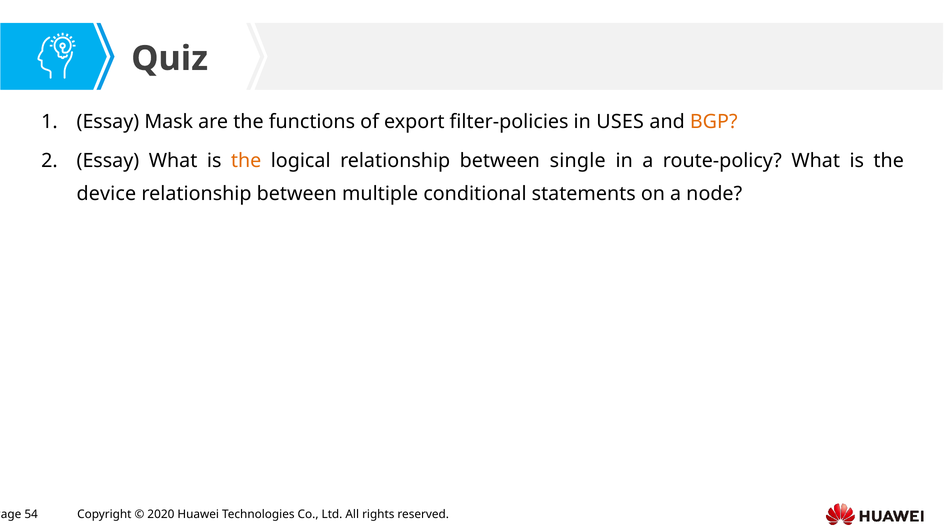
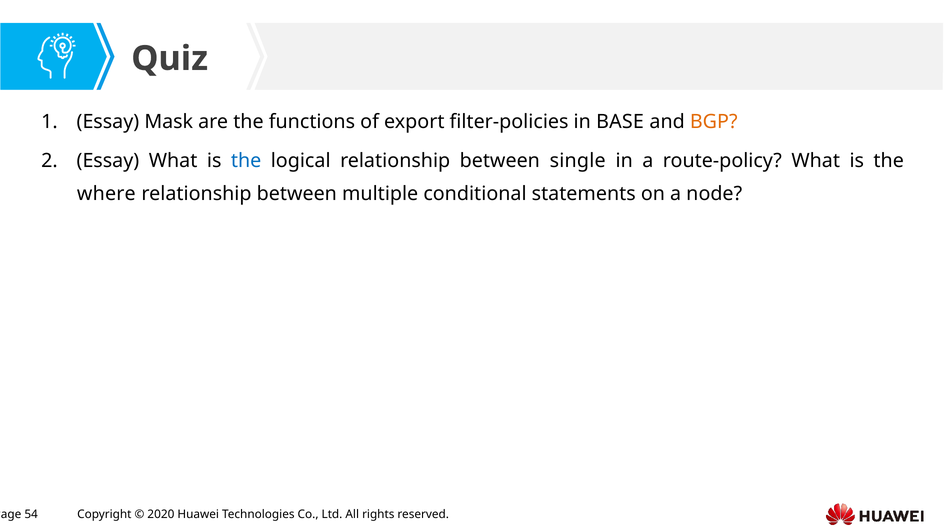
USES: USES -> BASE (620, 122)
the colour: orange -> blue (246, 161)
device: device -> where (106, 194)
